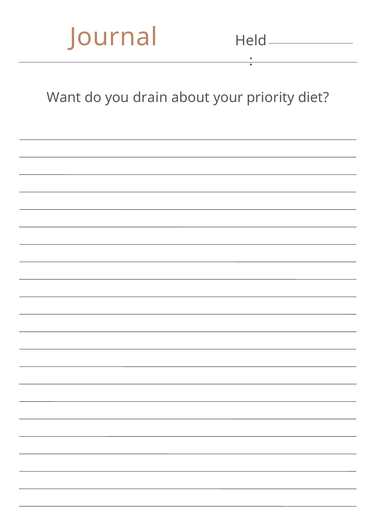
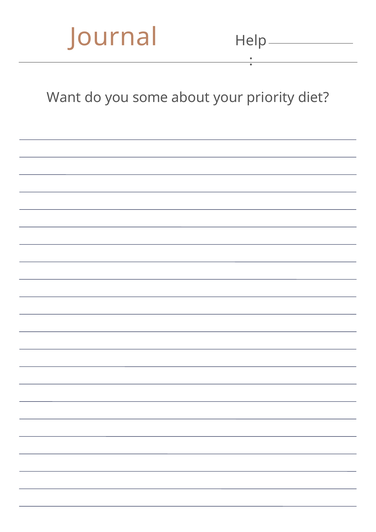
Held: Held -> Help (251, 41)
drain: drain -> some (150, 98)
